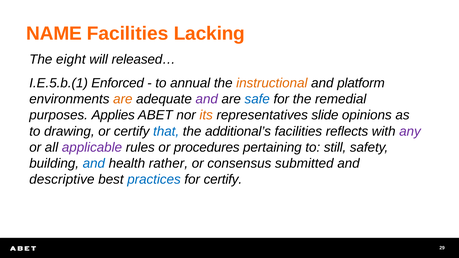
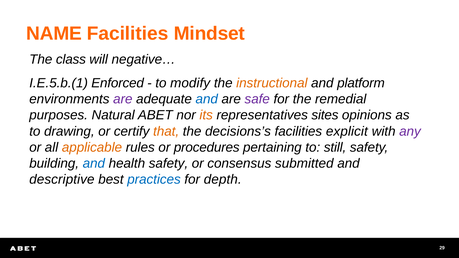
Lacking: Lacking -> Mindset (209, 33)
eight: eight -> class (71, 60)
released…: released… -> negative… (144, 60)
annual: annual -> modify (190, 83)
are colour: orange -> purple (123, 99)
and colour: purple -> blue (207, 99)
safe colour: blue -> purple (257, 99)
Applies: Applies -> Natural (113, 115)
slide: slide -> sites (325, 115)
that colour: blue -> orange (166, 131)
additional’s: additional’s -> decisions’s (238, 131)
reflects: reflects -> explicit (347, 131)
applicable colour: purple -> orange (92, 147)
health rather: rather -> safety (168, 164)
for certify: certify -> depth (223, 180)
